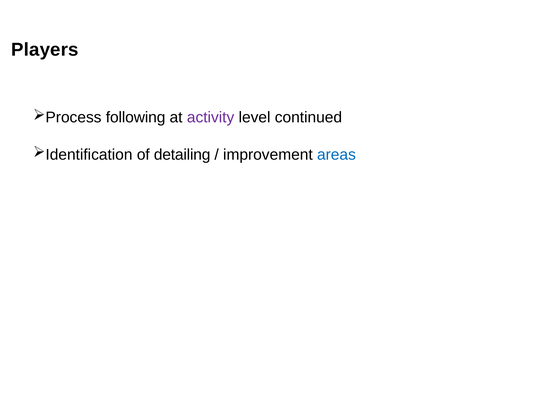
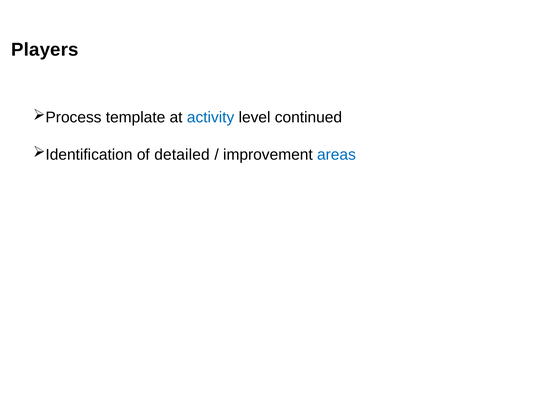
following: following -> template (136, 117)
activity colour: purple -> blue (211, 117)
detailing: detailing -> detailed (182, 155)
